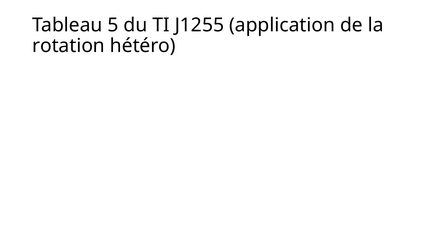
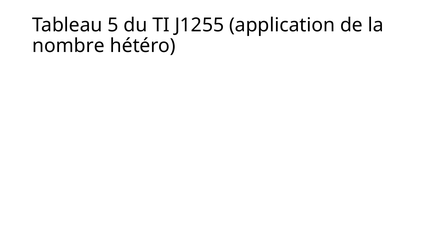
rotation: rotation -> nombre (68, 46)
